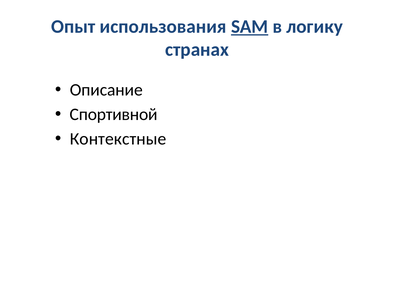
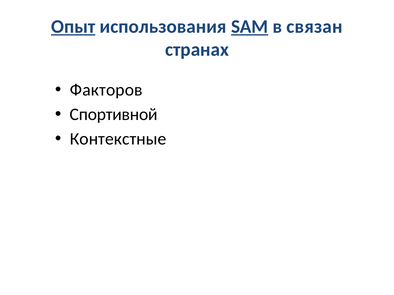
Опыт underline: none -> present (73, 27)
логику: логику -> связан (314, 27)
Описание: Описание -> Факторов (106, 90)
